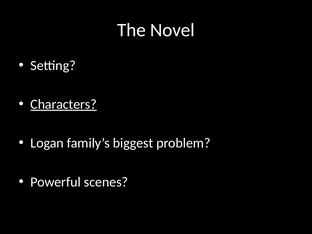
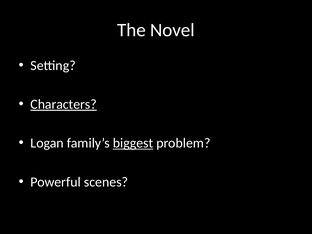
biggest underline: none -> present (133, 143)
